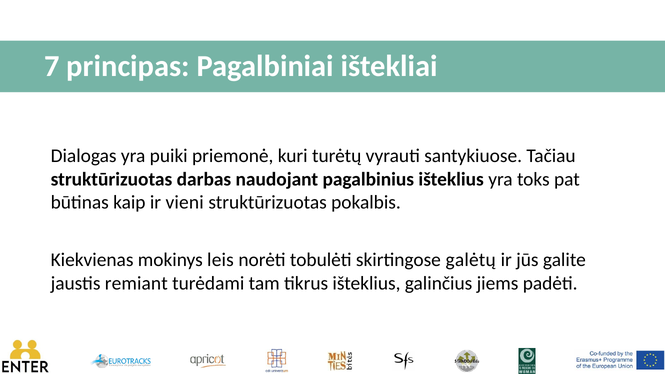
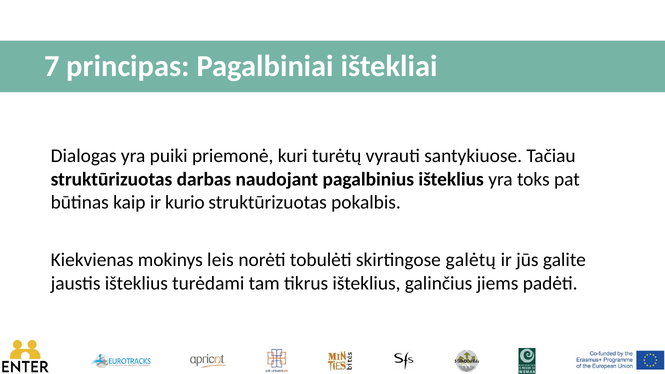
vieni: vieni -> kurio (185, 202)
jaustis remiant: remiant -> išteklius (136, 283)
